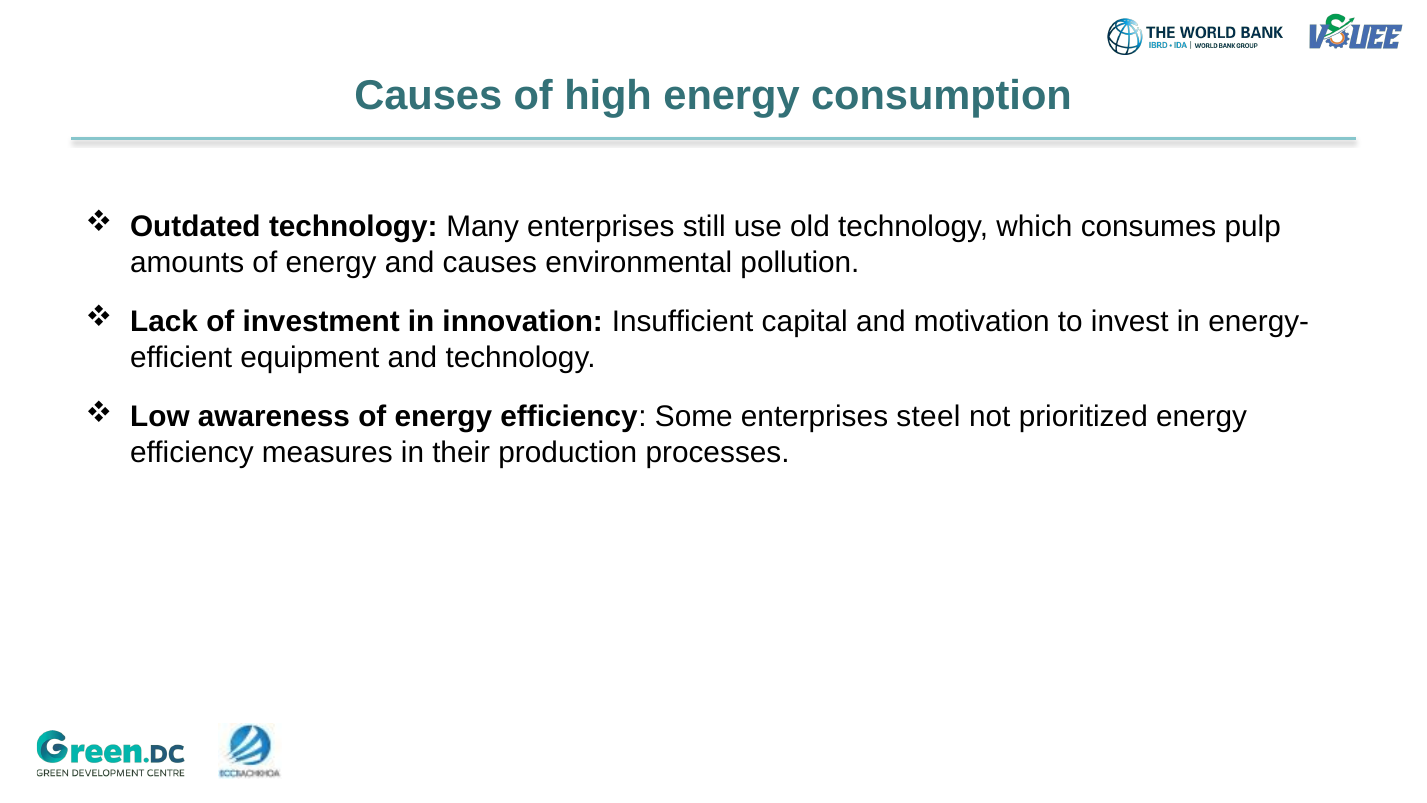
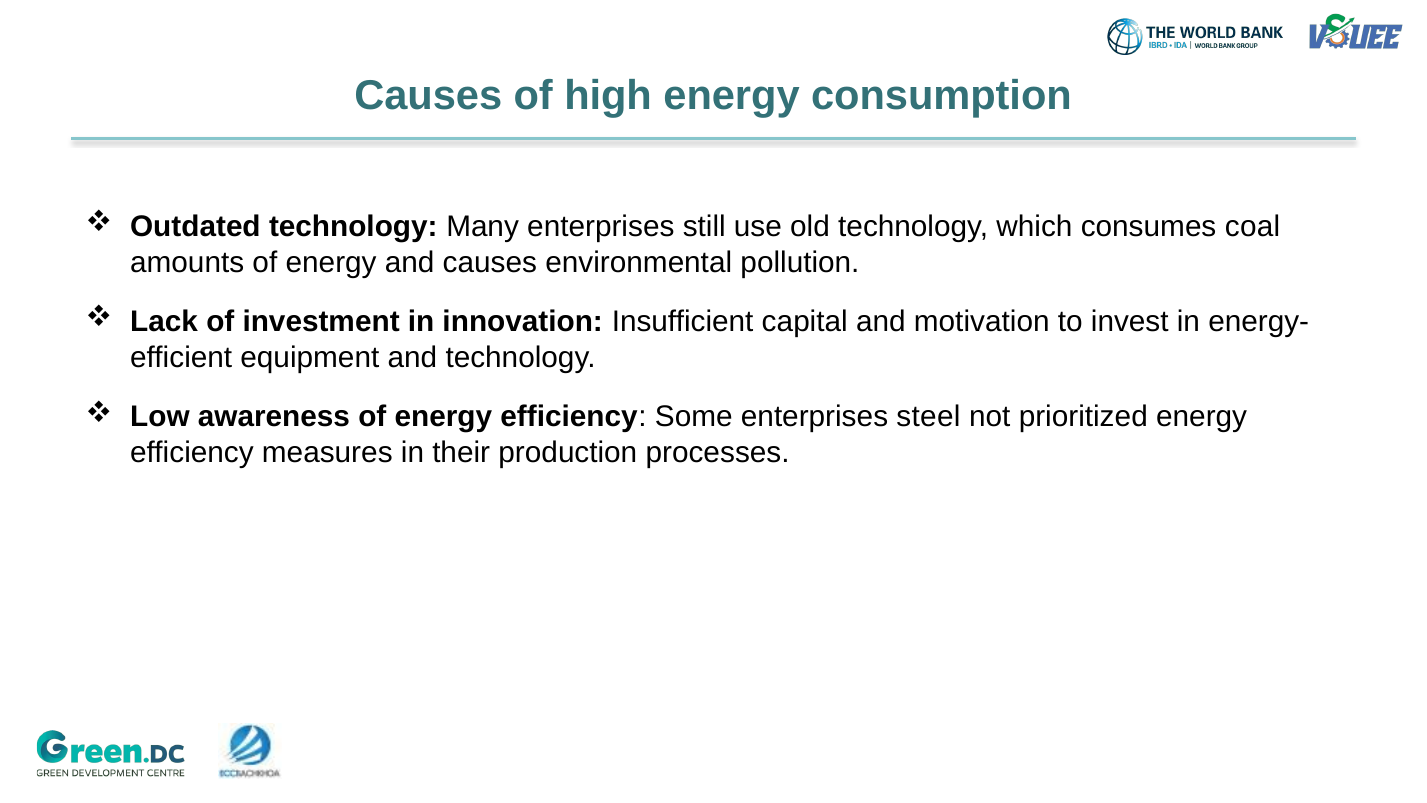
pulp: pulp -> coal (1253, 227)
